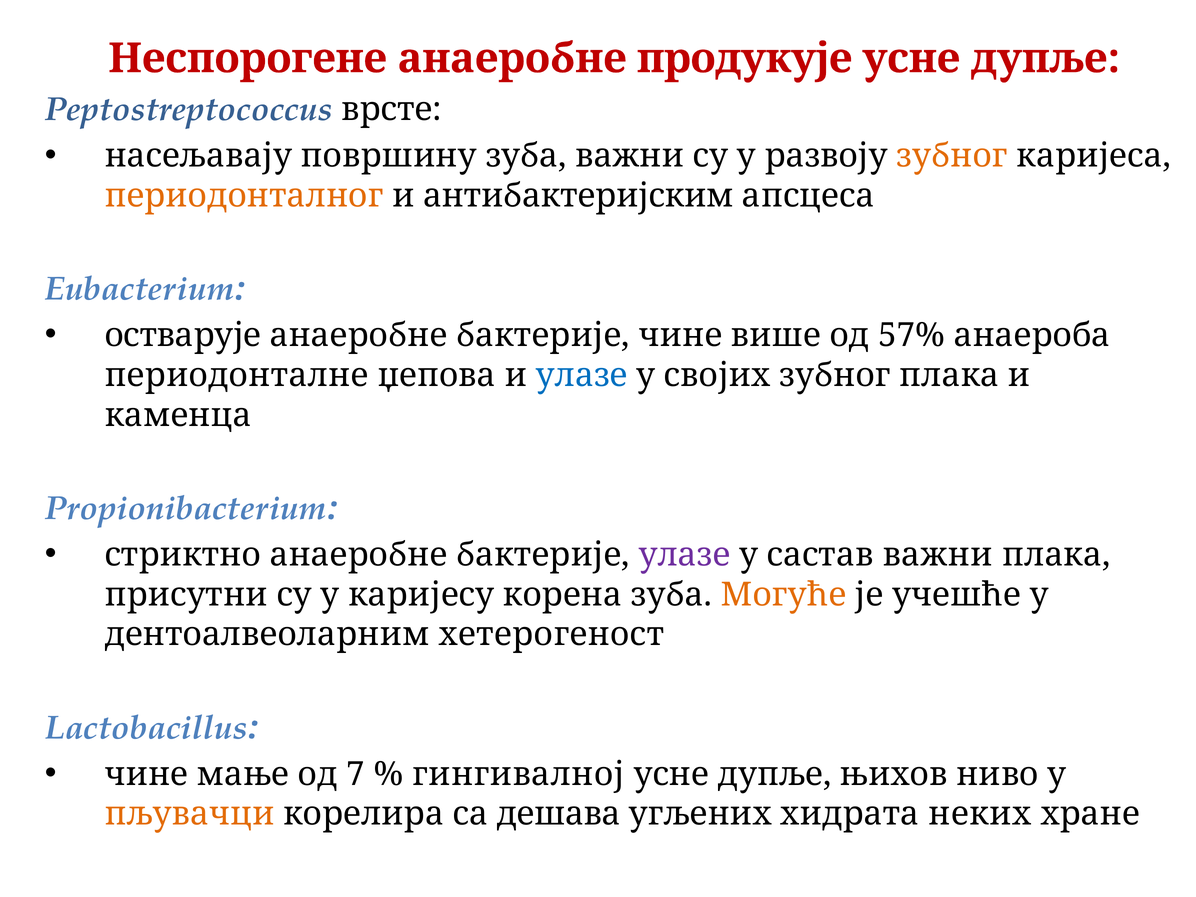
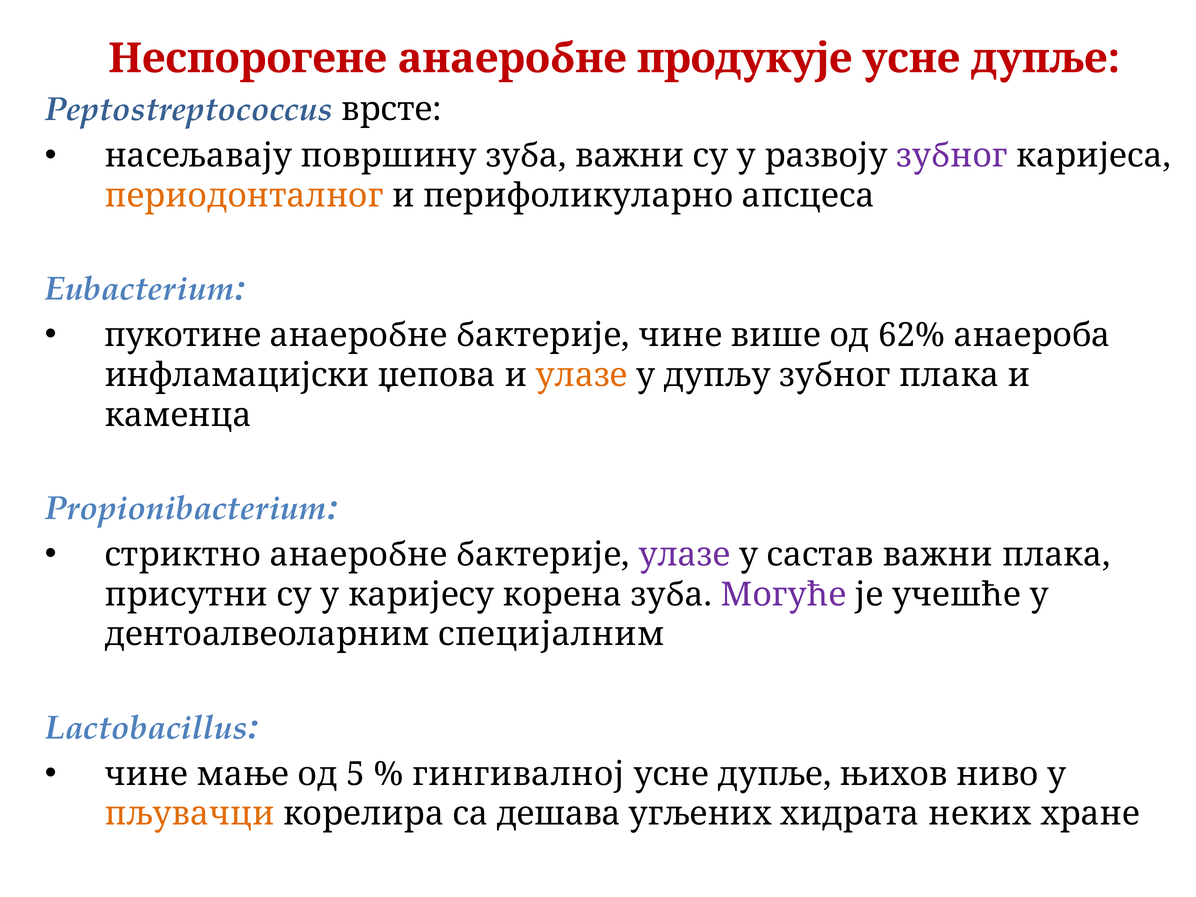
зубног colour: orange -> purple (952, 156)
антибактеријским: антибактеријским -> перифоликуларно (578, 196)
остварује: остварује -> пукотине (183, 335)
57%: 57% -> 62% (911, 335)
периодонталне: периодонталне -> инфламацијски (237, 375)
улазе colour: blue -> orange (582, 375)
својих: својих -> дупљу (717, 375)
Могуће colour: orange -> purple (784, 595)
хетерогеност: хетерогеност -> специјалним (551, 634)
7: 7 -> 5 (356, 774)
